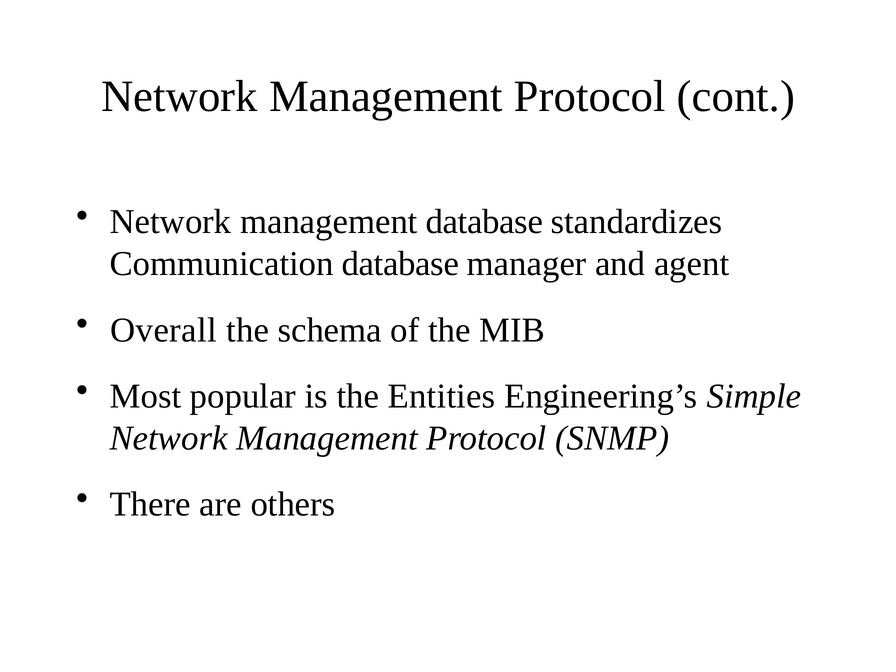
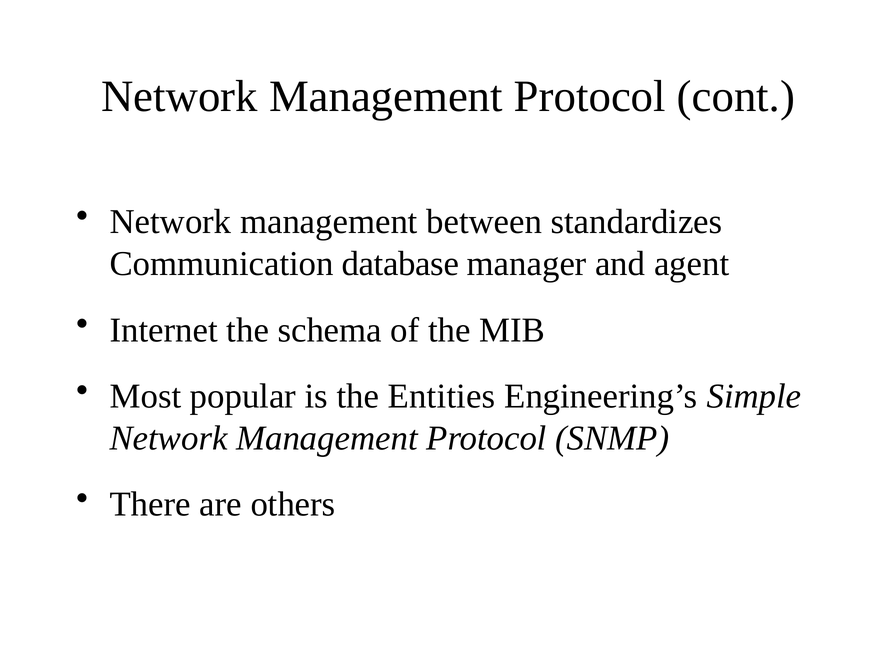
management database: database -> between (484, 222)
Overall: Overall -> Internet (164, 330)
